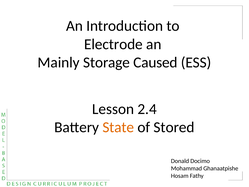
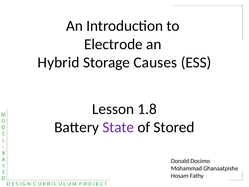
Mainly: Mainly -> Hybrid (59, 62)
Caused: Caused -> Causes (155, 62)
2.4: 2.4 -> 1.8 (147, 109)
State colour: orange -> purple (118, 127)
